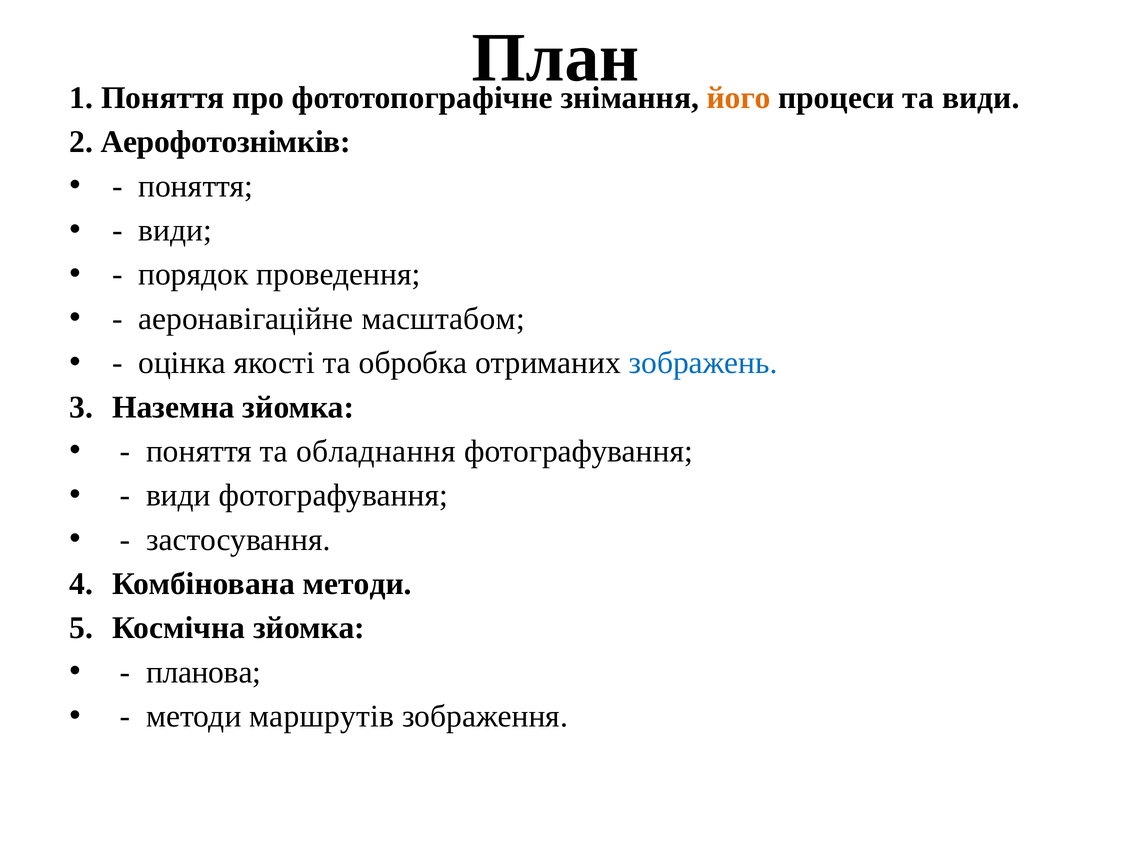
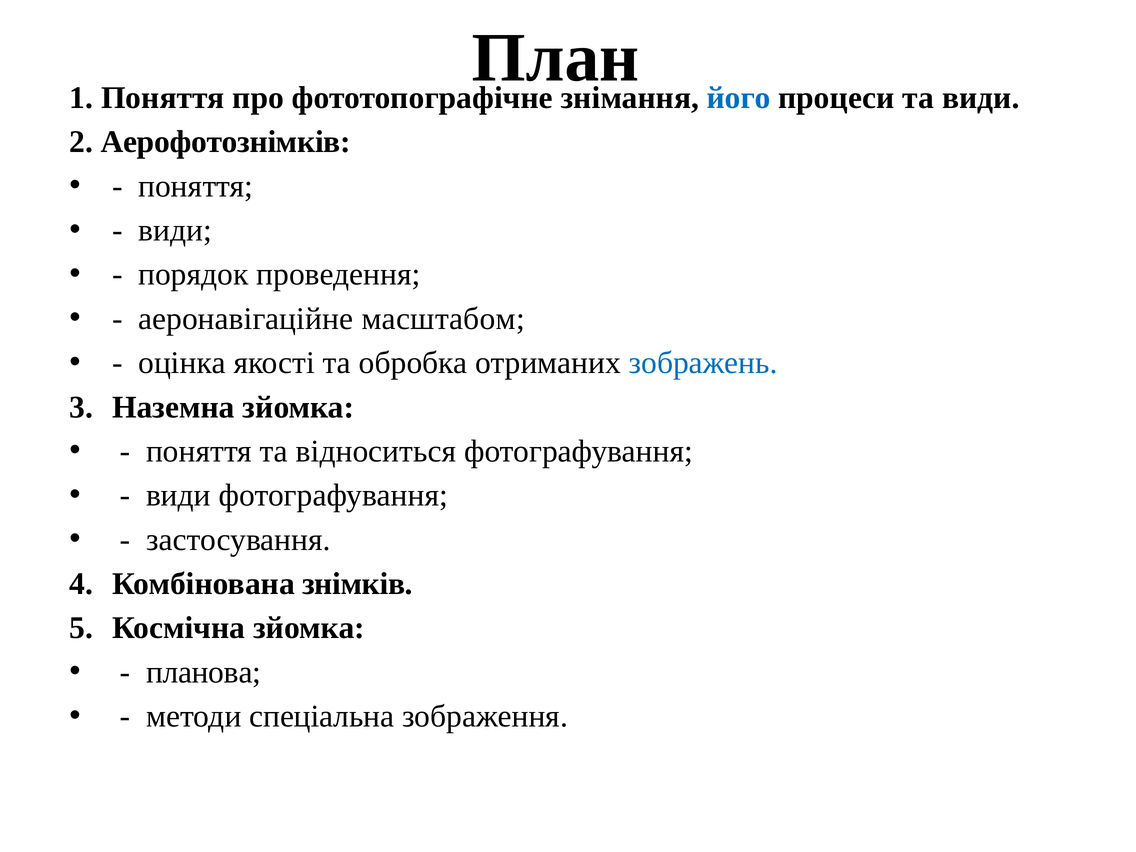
його colour: orange -> blue (739, 98)
обладнання: обладнання -> відноситься (376, 451)
Комбінована методи: методи -> знімків (357, 584)
маршрутів: маршрутів -> спеціальна (322, 716)
